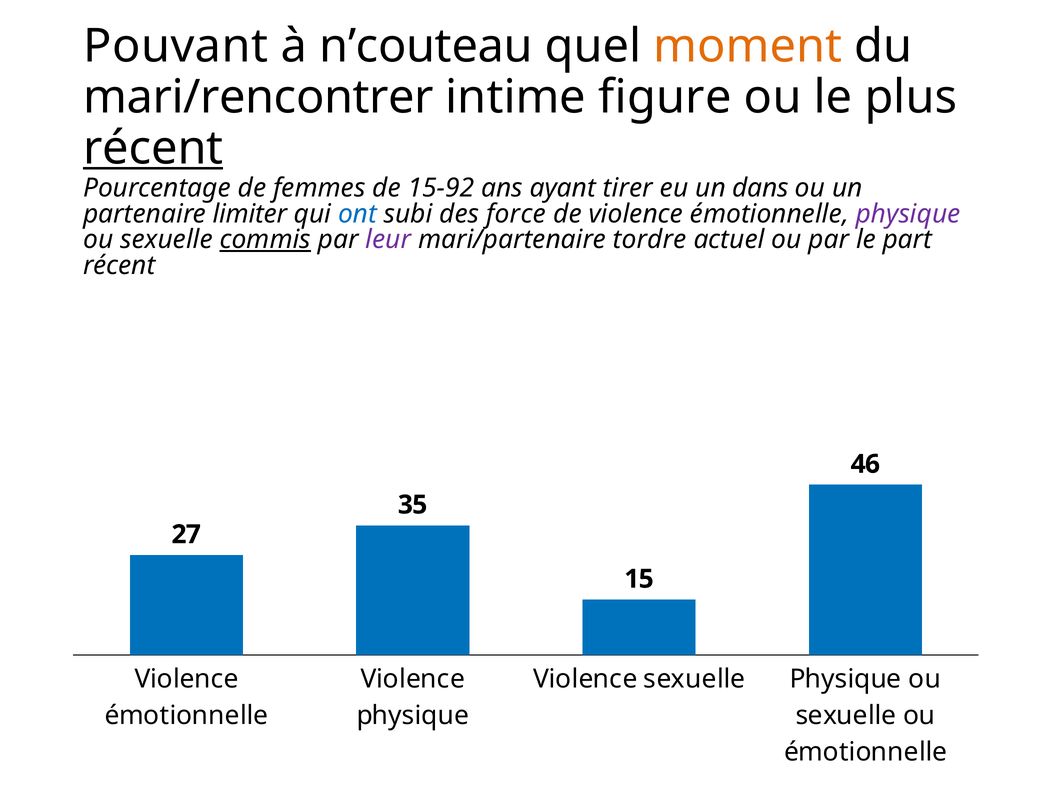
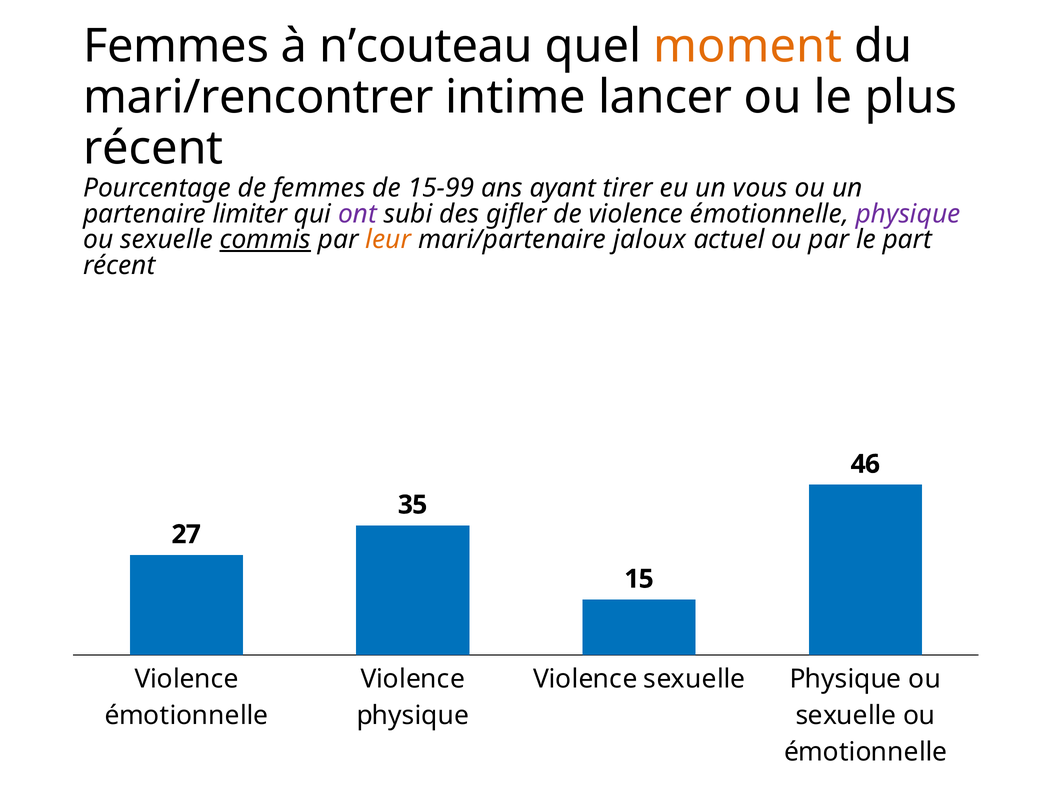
Pouvant: Pouvant -> Femmes (176, 46)
figure: figure -> lancer (665, 97)
récent underline: present -> none (153, 148)
15-92: 15-92 -> 15-99 (441, 188)
dans: dans -> vous (760, 188)
ont colour: blue -> purple (358, 214)
force: force -> gifler (516, 214)
leur colour: purple -> orange (388, 240)
tordre: tordre -> jaloux (650, 240)
